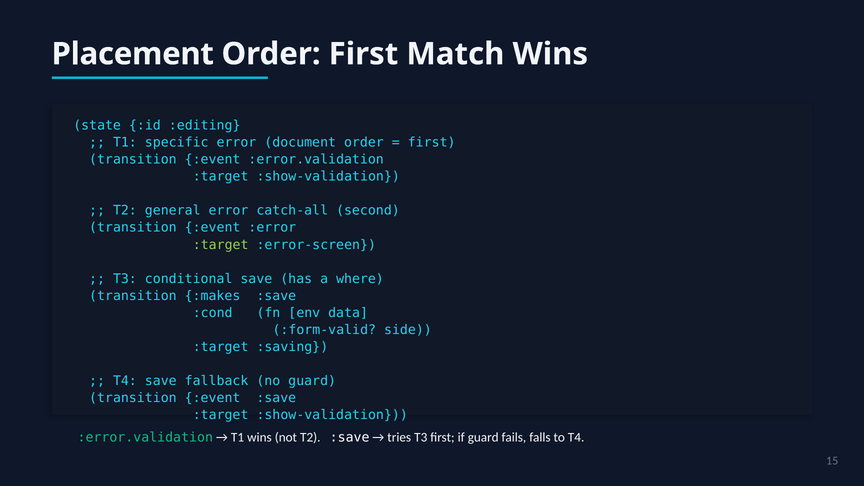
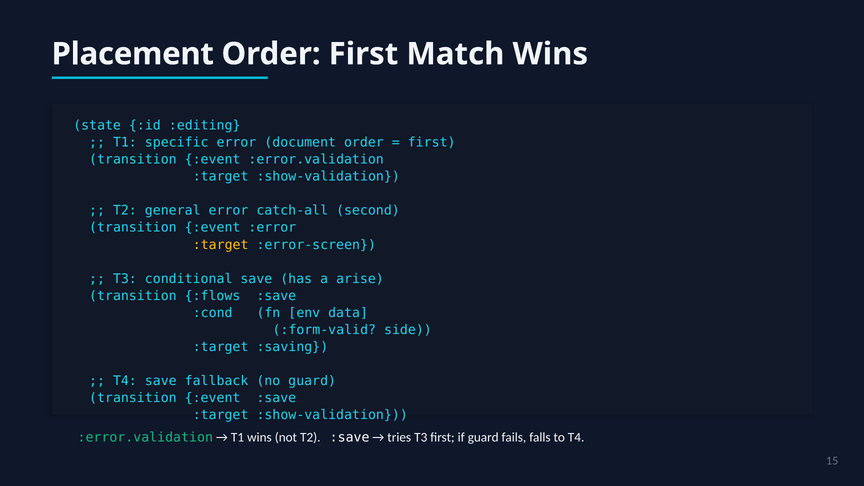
:target colour: light green -> yellow (221, 245)
where: where -> arise (360, 279)
:makes: :makes -> :flows (212, 296)
